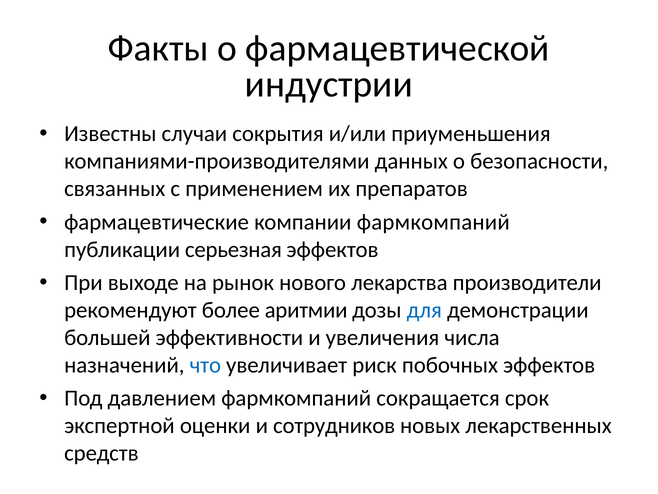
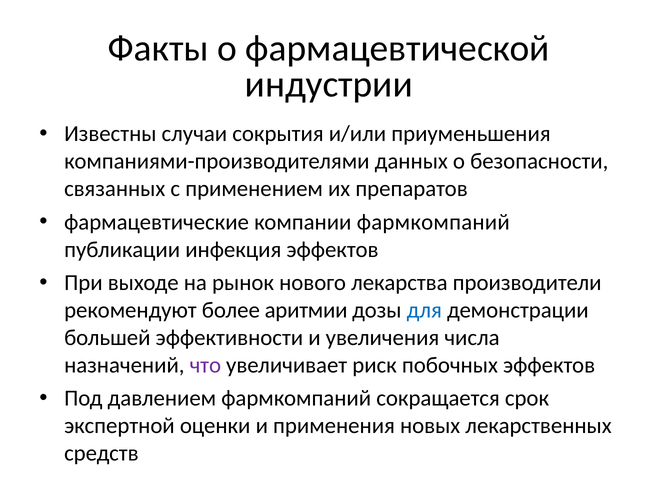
серьезная: серьезная -> инфекция (233, 249)
что colour: blue -> purple (205, 365)
сотрудников: сотрудников -> применения (334, 425)
